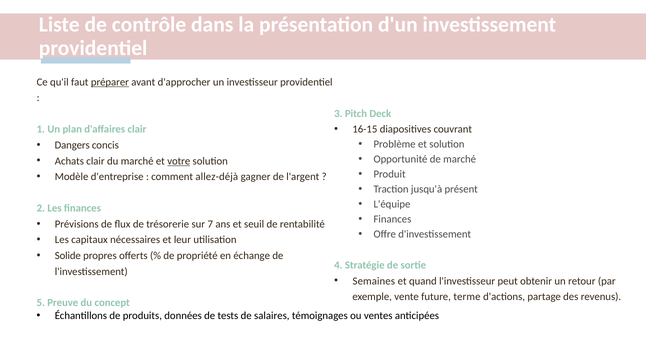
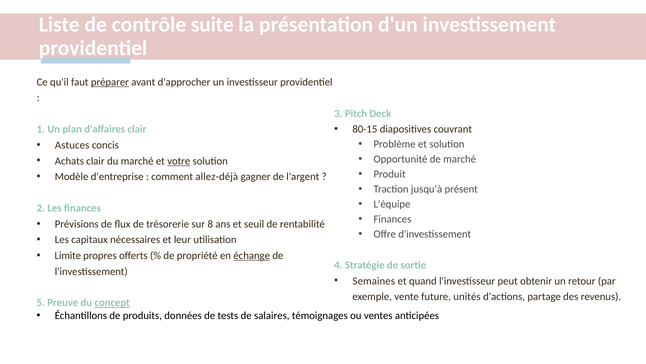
dans: dans -> suite (212, 25)
16-15: 16-15 -> 80-15 (365, 129)
Dangers: Dangers -> Astuces (72, 145)
7: 7 -> 8 (210, 224)
Solide: Solide -> Limite (68, 255)
échange underline: none -> present (252, 255)
terme: terme -> unités (467, 296)
concept underline: none -> present (112, 302)
